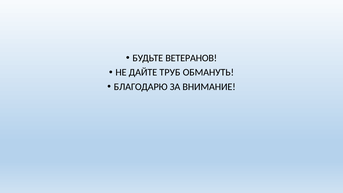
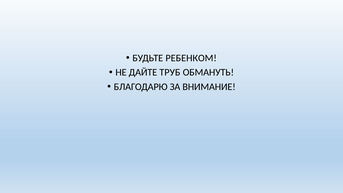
ВЕТЕРАНОВ: ВЕТЕРАНОВ -> РЕБЕНКОМ (191, 58)
